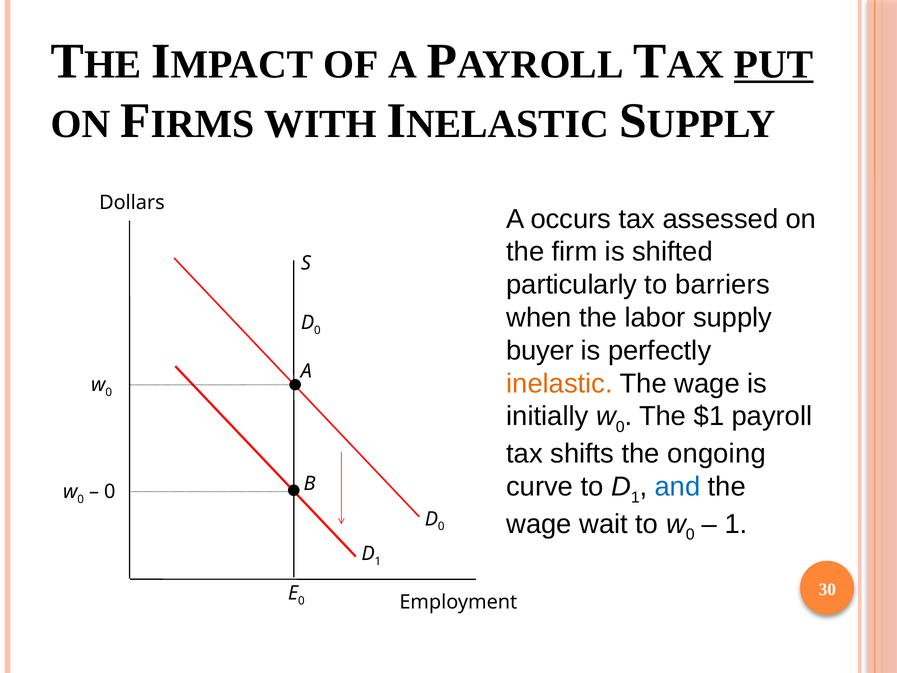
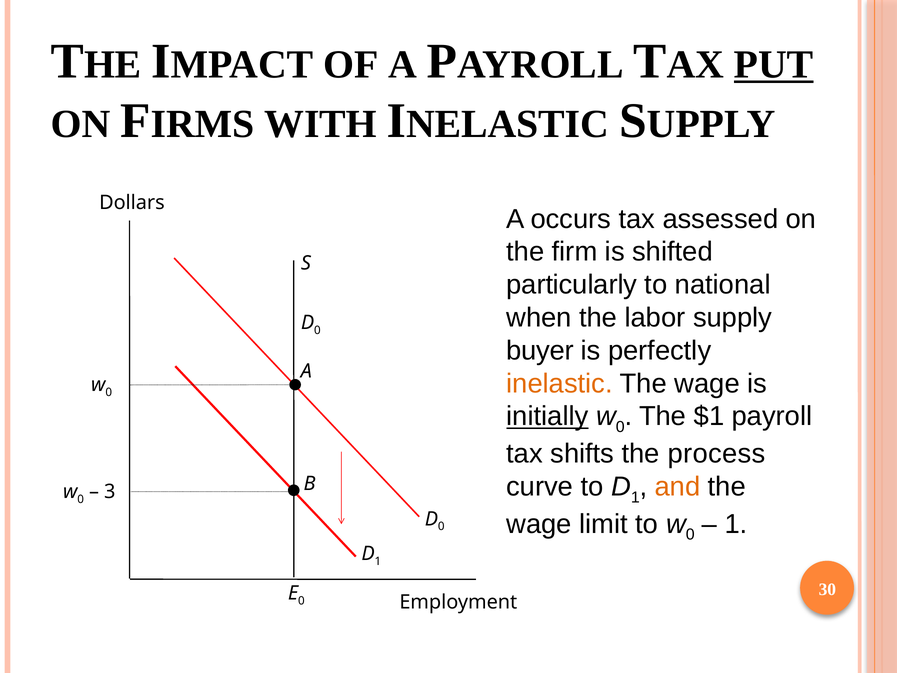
barriers: barriers -> national (723, 285)
initially underline: none -> present (547, 416)
ongoing: ongoing -> process (716, 454)
and colour: blue -> orange (678, 486)
0: 0 -> 3 (110, 491)
wait: wait -> limit (604, 524)
